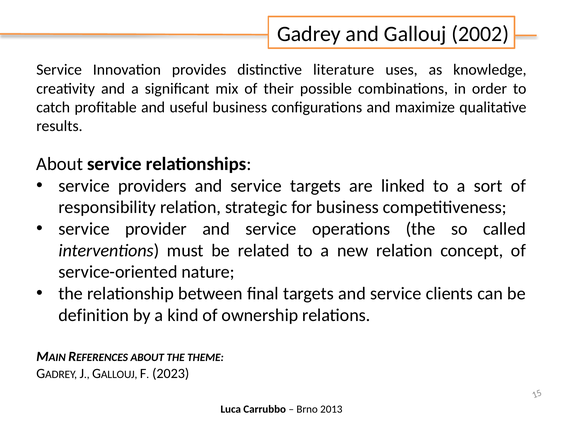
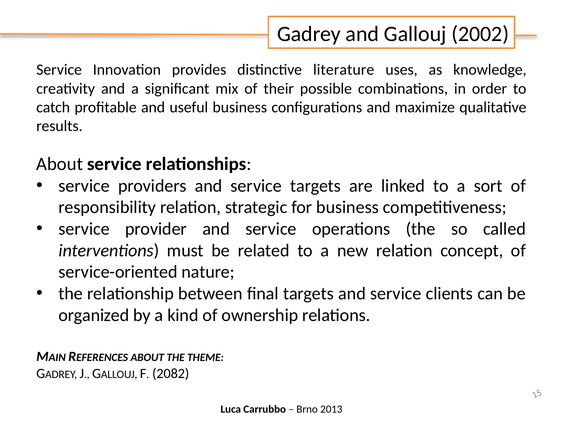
definition: definition -> organized (94, 315)
2023: 2023 -> 2082 (171, 374)
